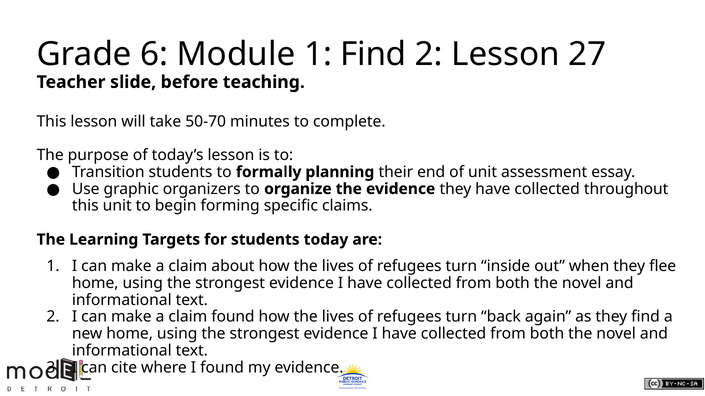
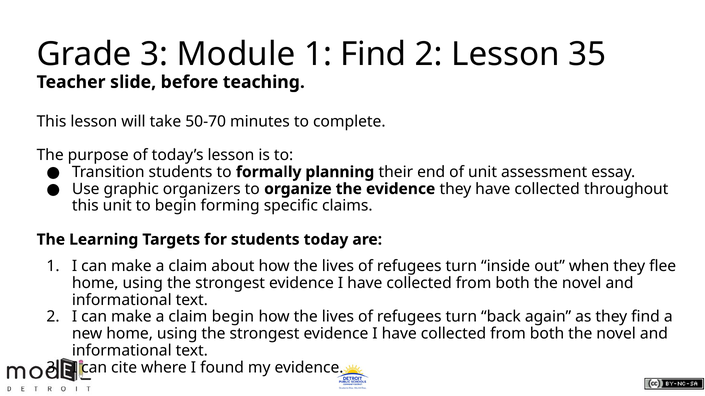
Grade 6: 6 -> 3 (154, 55)
27: 27 -> 35 (587, 55)
claim found: found -> begin (233, 317)
